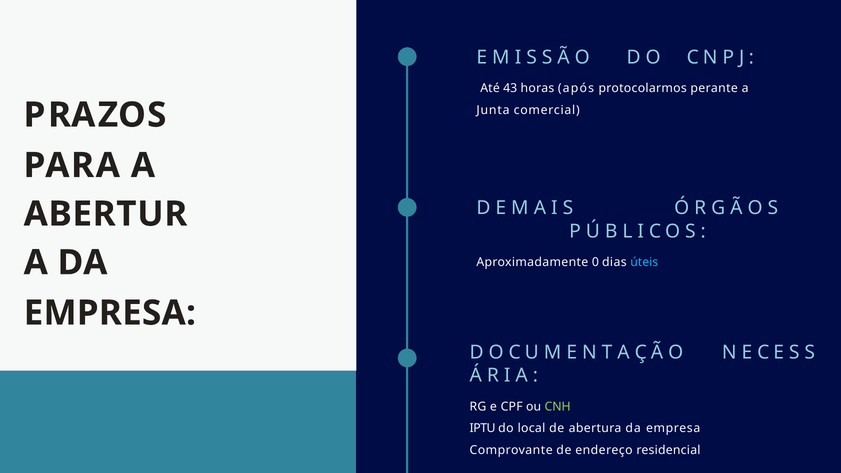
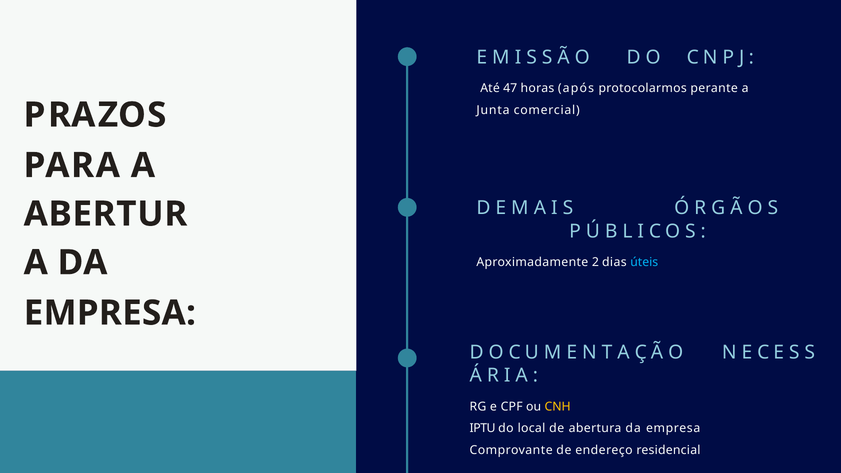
43: 43 -> 47 (510, 88)
0: 0 -> 2 (595, 262)
CNH colour: light green -> yellow (558, 407)
